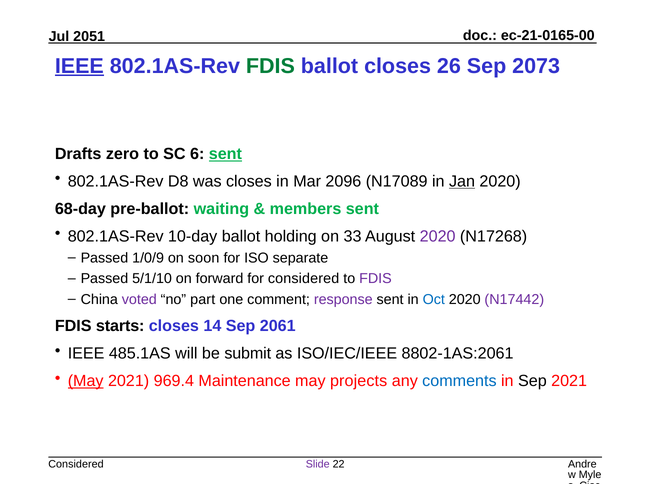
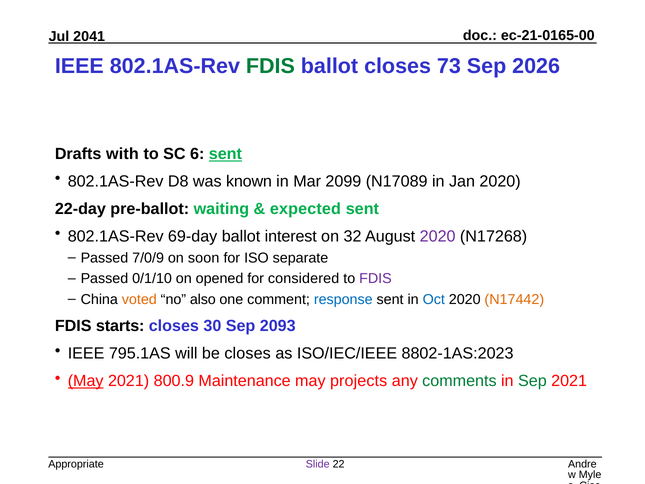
2051: 2051 -> 2041 (89, 37)
IEEE underline: present -> none (79, 66)
26: 26 -> 73 (449, 66)
2073: 2073 -> 2026 (536, 66)
zero: zero -> with (122, 154)
was closes: closes -> known (249, 181)
2096: 2096 -> 2099 (343, 181)
Jan underline: present -> none (462, 181)
68-day: 68-day -> 22-day (80, 209)
members: members -> expected (305, 209)
10-day: 10-day -> 69-day (193, 236)
holding: holding -> interest (291, 236)
33: 33 -> 32 (353, 236)
1/0/9: 1/0/9 -> 7/0/9 (148, 258)
5/1/10: 5/1/10 -> 0/1/10 (152, 279)
forward: forward -> opened (220, 279)
voted colour: purple -> orange (139, 299)
part: part -> also (203, 299)
response colour: purple -> blue (343, 299)
N17442 colour: purple -> orange (514, 299)
14: 14 -> 30 (212, 326)
2061: 2061 -> 2093 (278, 326)
485.1AS: 485.1AS -> 795.1AS (140, 353)
be submit: submit -> closes (248, 353)
8802-1AS:2061: 8802-1AS:2061 -> 8802-1AS:2023 (458, 353)
969.4: 969.4 -> 800.9 (174, 381)
comments colour: blue -> green (459, 381)
Sep colour: black -> green (532, 381)
Considered: Considered -> Appropriate (76, 464)
